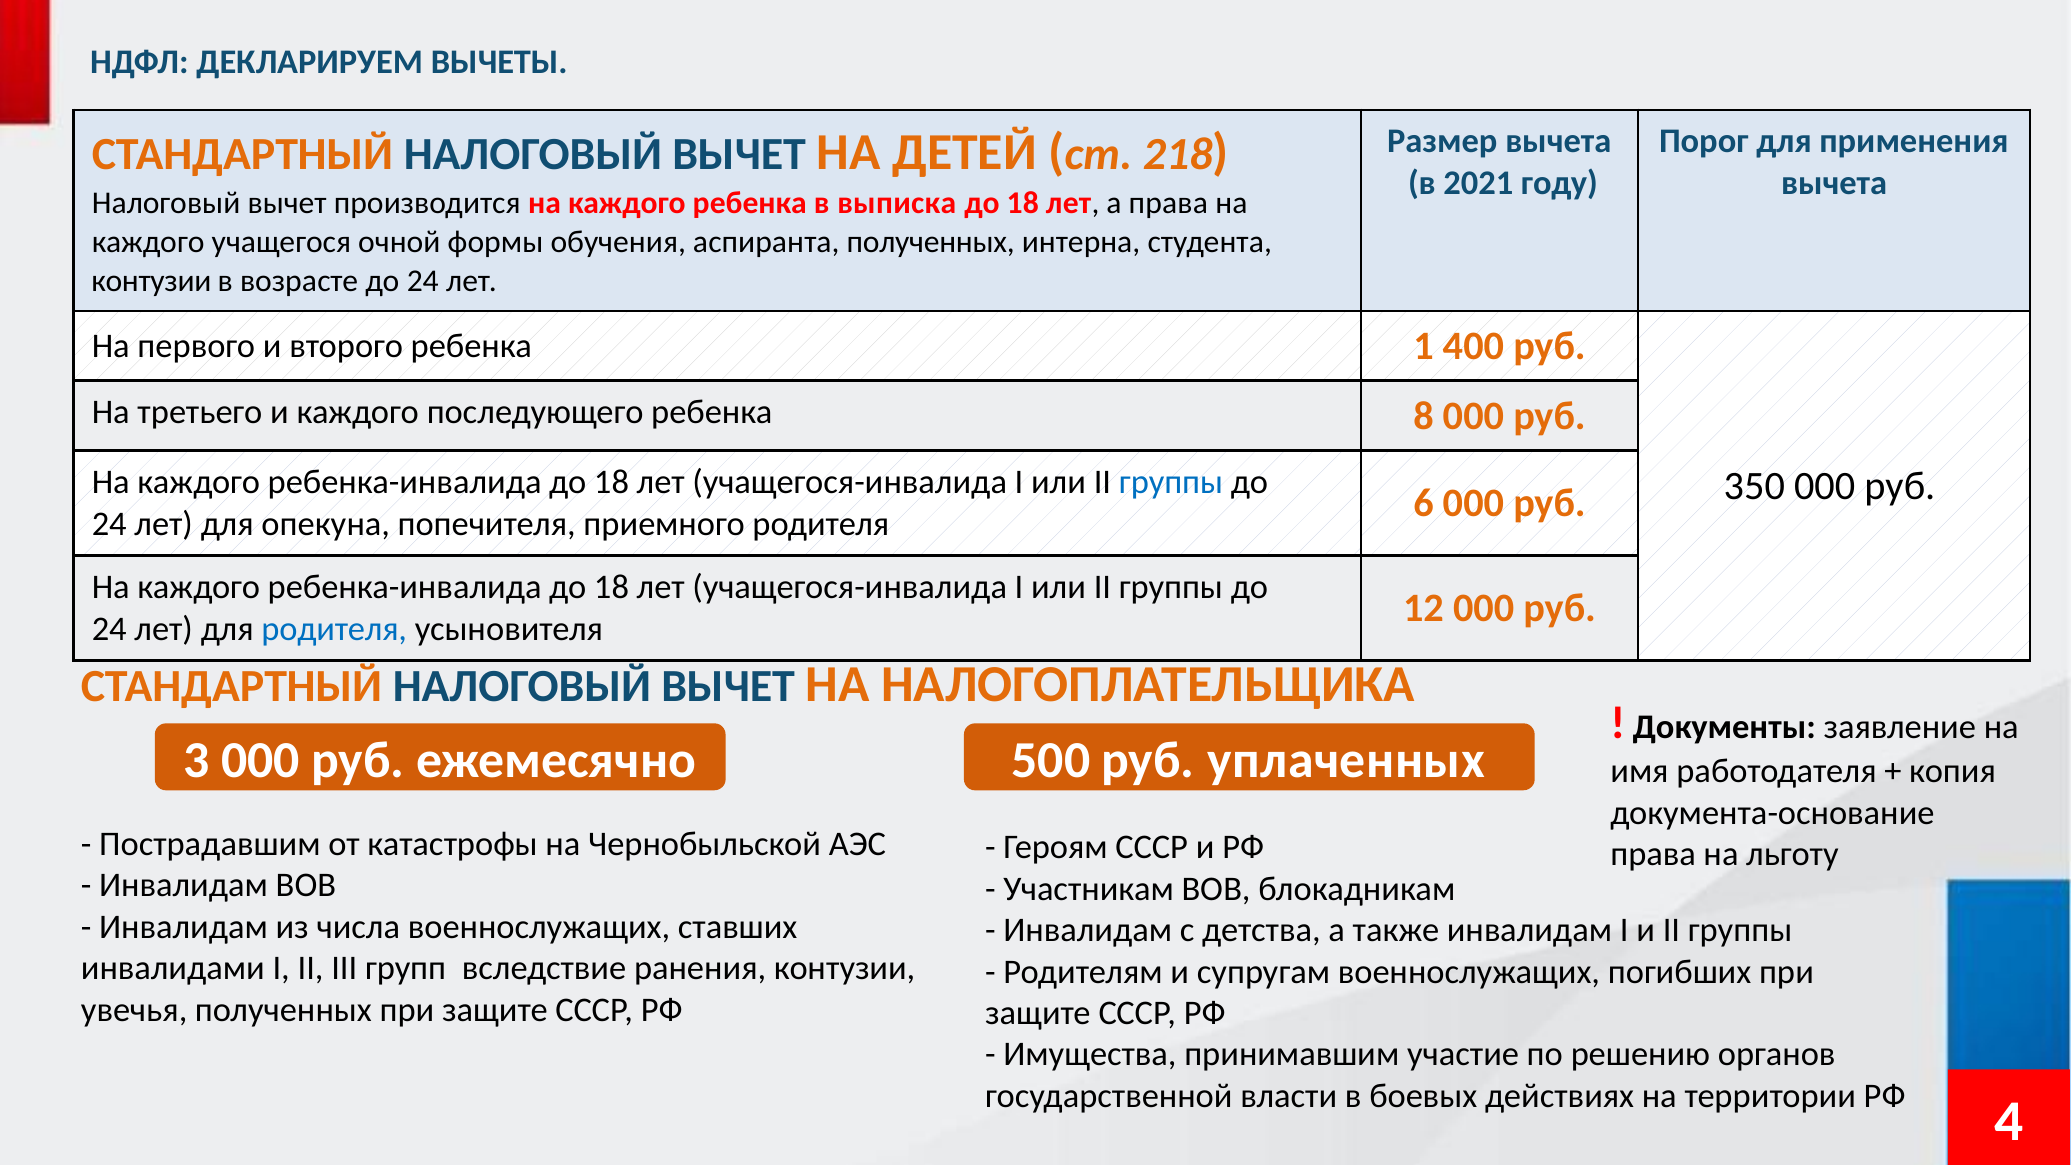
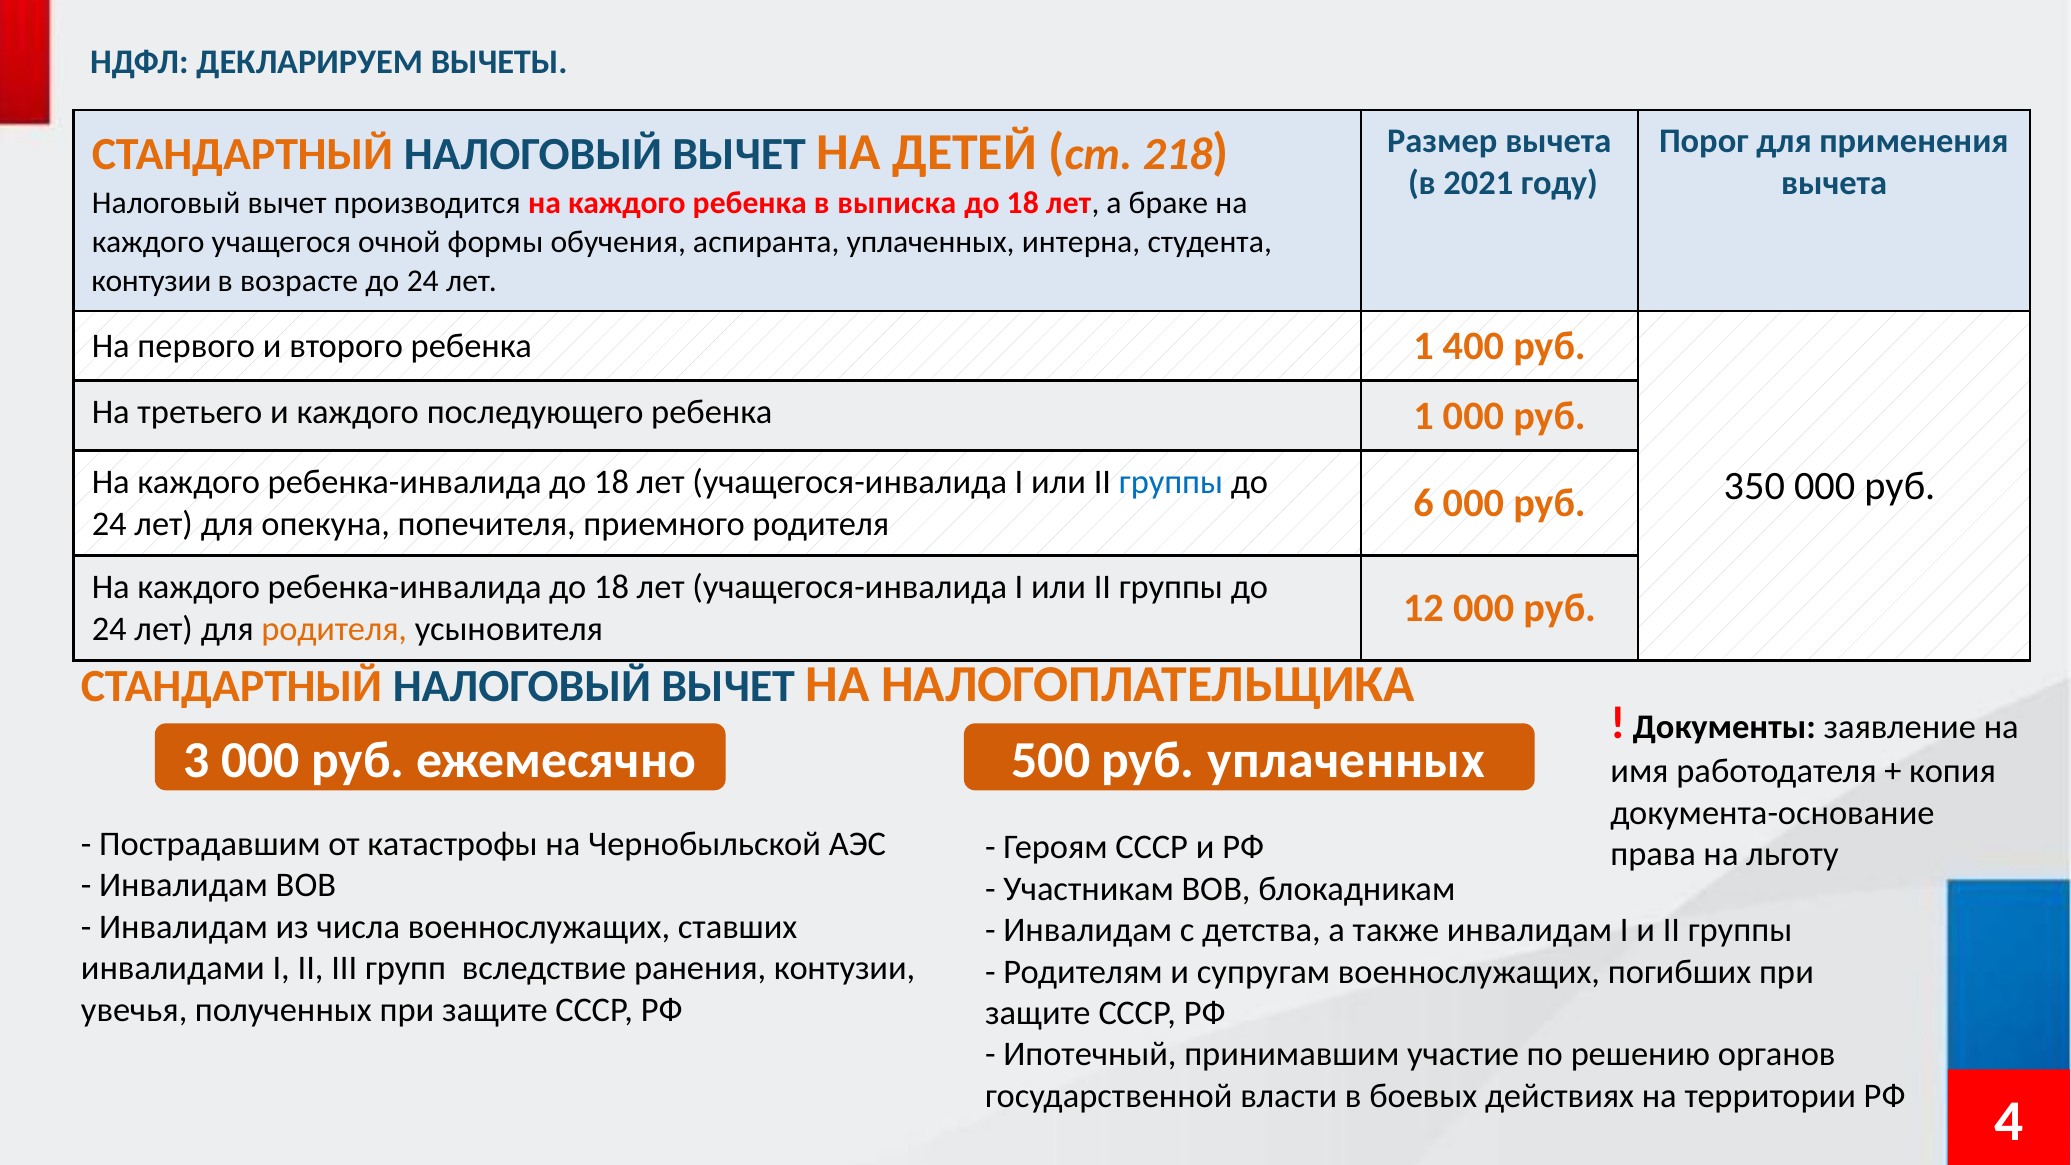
а права: права -> браке (1168, 203)
аспиранта полученных: полученных -> уплаченных (931, 242)
последующего ребенка 8: 8 -> 1 (1423, 416)
родителя colour: blue -> orange (334, 629)
Имущества: Имущества -> Ипотечный (1090, 1054)
